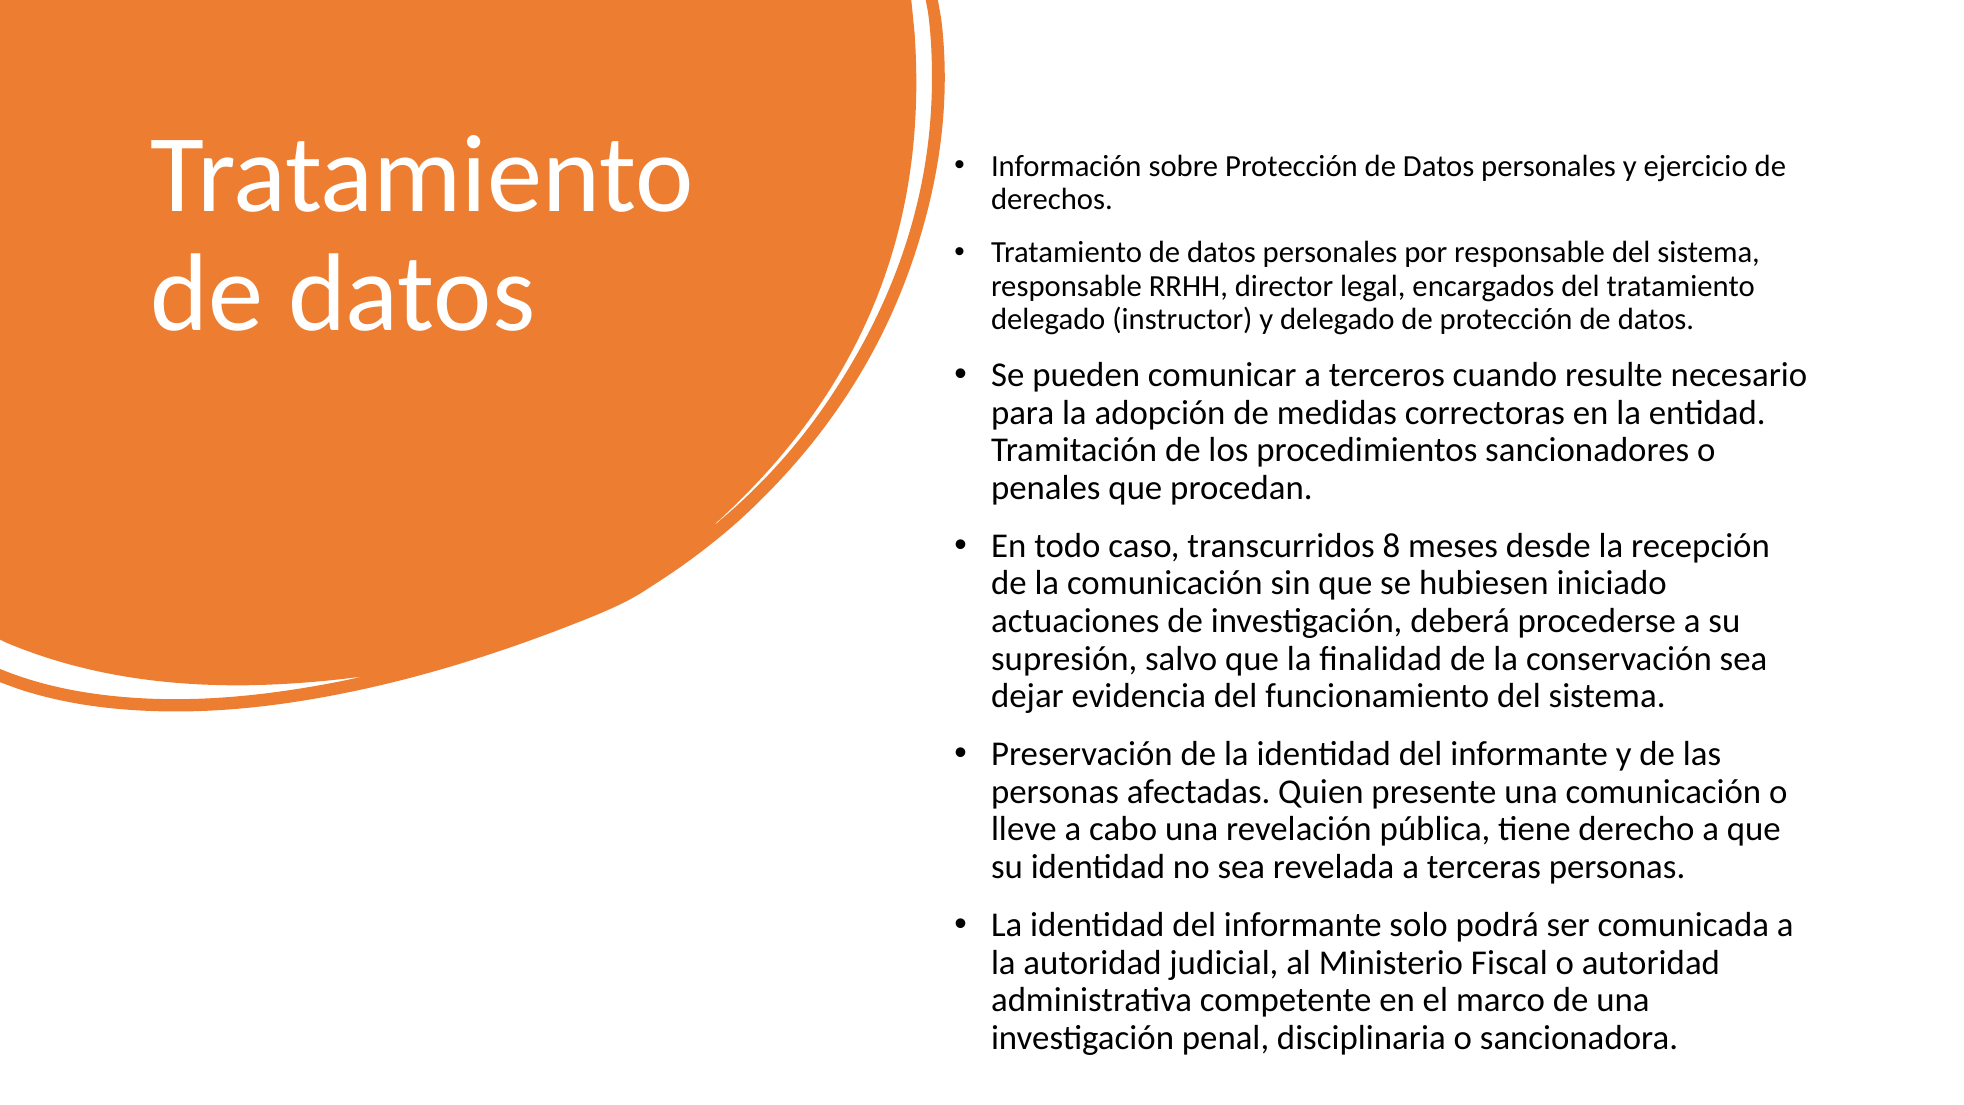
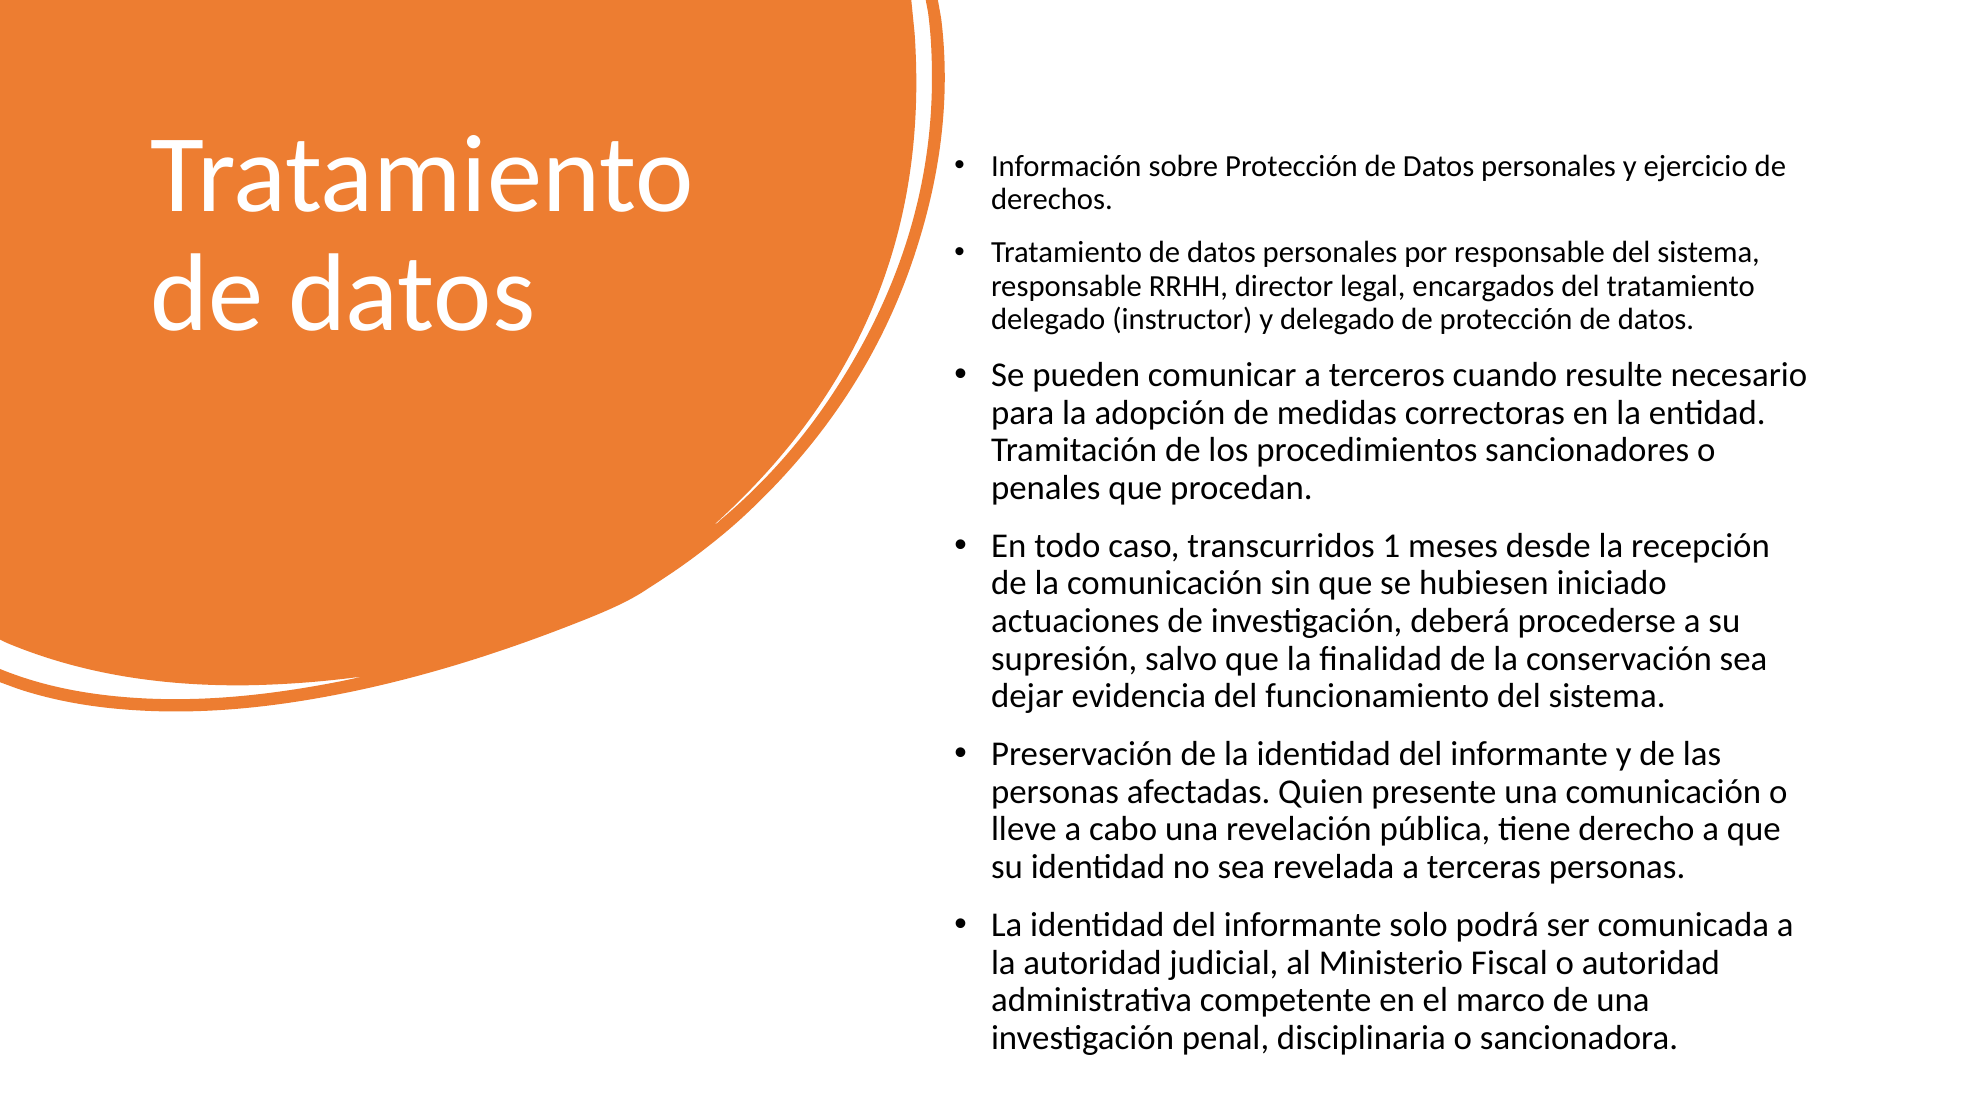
8: 8 -> 1 (1391, 546)
